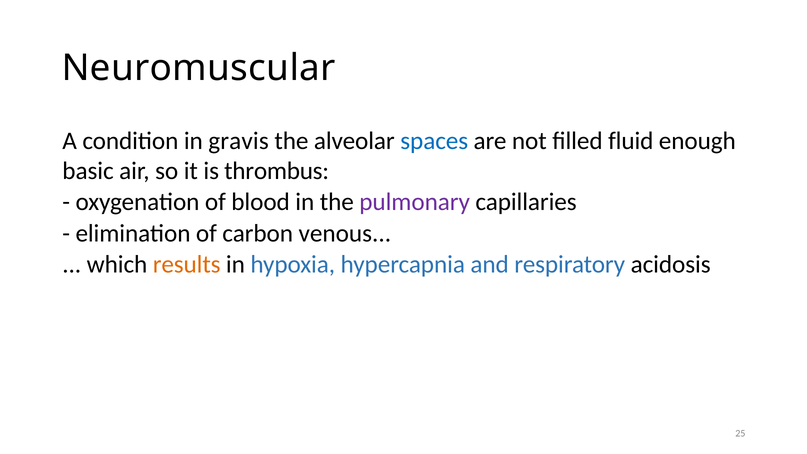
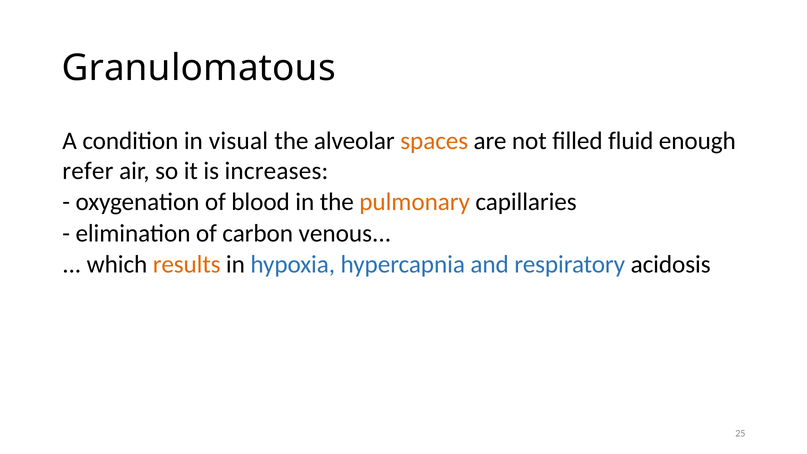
Neuromuscular: Neuromuscular -> Granulomatous (199, 68)
gravis: gravis -> visual (238, 141)
spaces colour: blue -> orange (434, 141)
basic: basic -> refer (88, 171)
thrombus: thrombus -> increases (276, 171)
pulmonary colour: purple -> orange (415, 202)
